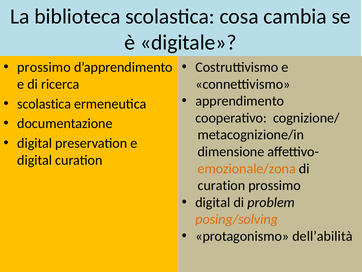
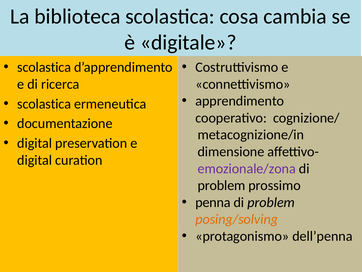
prossimo: prossimo -> scolastica (44, 67)
emozionale/zona colour: orange -> purple (247, 168)
curation: curation -> problem (222, 185)
digital: digital -> penna (213, 202)
dell’abilità: dell’abilità -> dell’penna (322, 236)
